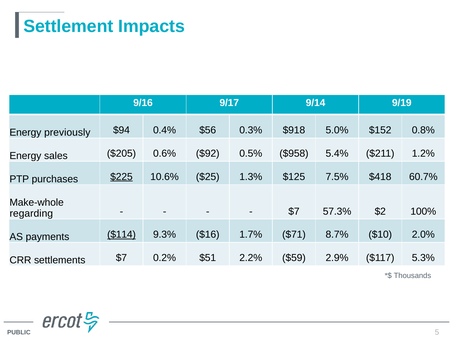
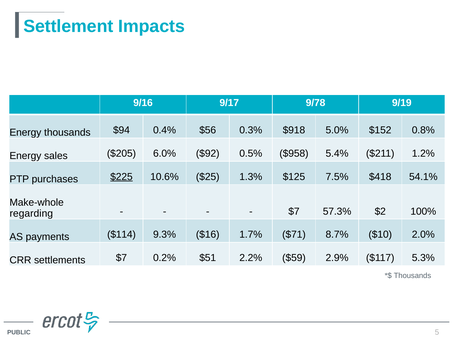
9/14: 9/14 -> 9/78 (316, 103)
Energy previously: previously -> thousands (67, 132)
0.6%: 0.6% -> 6.0% (165, 153)
60.7%: 60.7% -> 54.1% (423, 176)
$114 underline: present -> none (122, 234)
